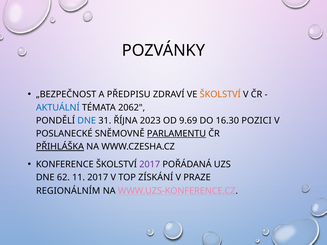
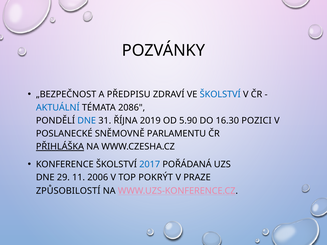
ŠKOLSTVÍ colour: orange -> blue (220, 95)
2062: 2062 -> 2086 (132, 108)
2023: 2023 -> 2019 (150, 121)
9.69: 9.69 -> 5.90 (188, 121)
PARLAMENTU underline: present -> none (176, 134)
2017 colour: purple -> blue (150, 164)
62: 62 -> 29 (63, 178)
11 2017: 2017 -> 2006 (98, 178)
ZÍSKÁNÍ: ZÍSKÁNÍ -> POKRÝT (156, 178)
REGIONÁLNÍM: REGIONÁLNÍM -> ZPŮSOBILOSTÍ (68, 191)
